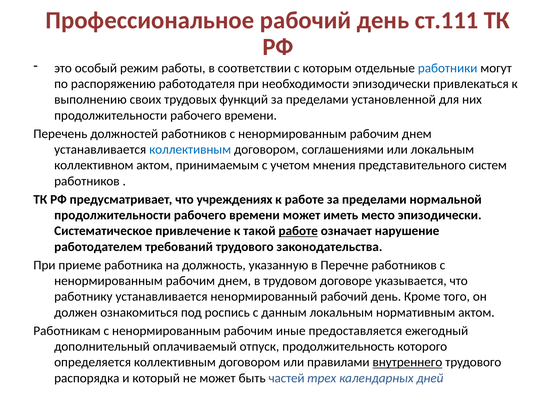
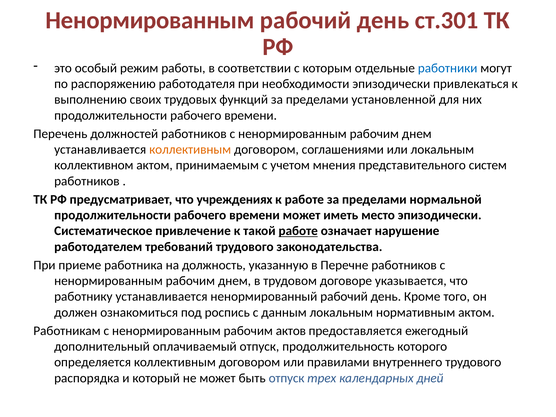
Профессиональное: Профессиональное -> Ненормированным (150, 20)
ст.111: ст.111 -> ст.301 (447, 20)
коллективным colour: blue -> orange (190, 149)
иные: иные -> актов (291, 331)
внутреннего underline: present -> none (407, 362)
быть частей: частей -> отпуск (287, 378)
